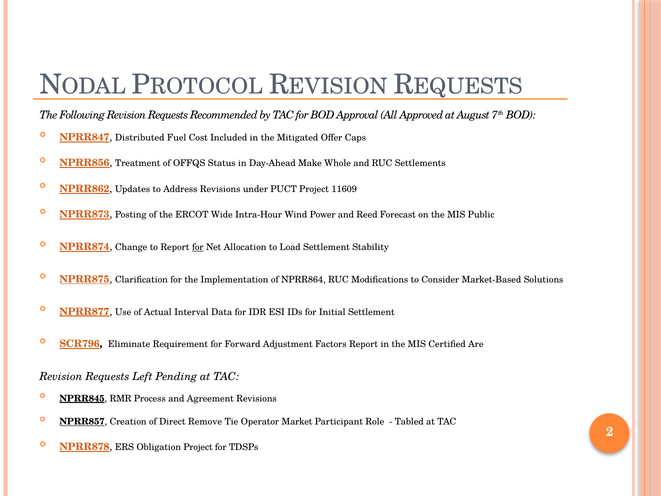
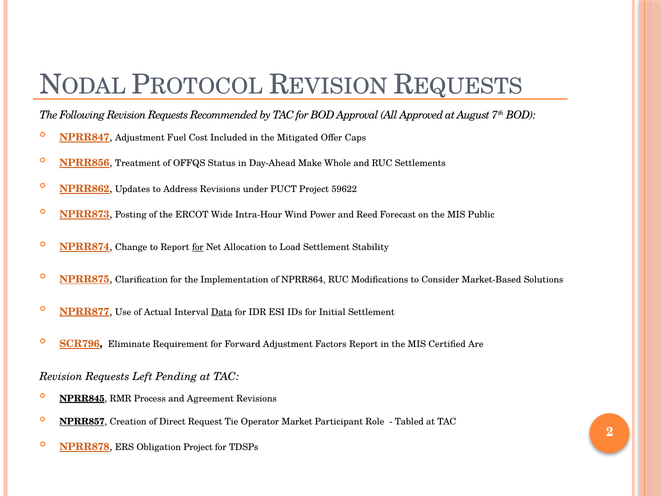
NPRR847 Distributed: Distributed -> Adjustment (140, 138)
11609: 11609 -> 59622 (344, 189)
Data underline: none -> present (222, 312)
Remove: Remove -> Request (205, 422)
